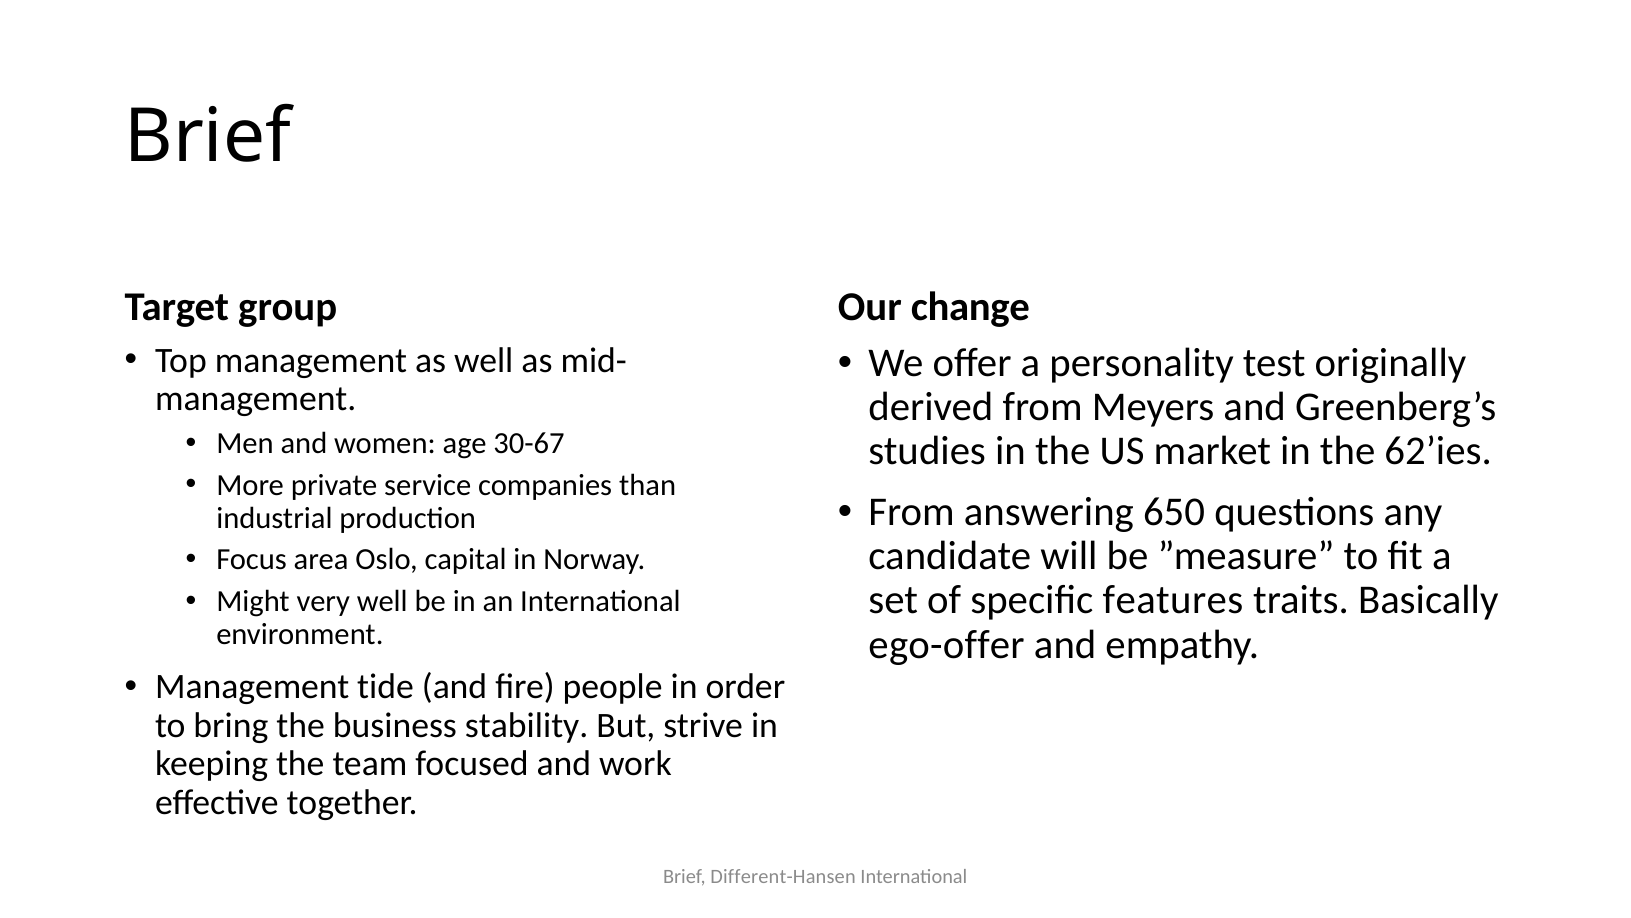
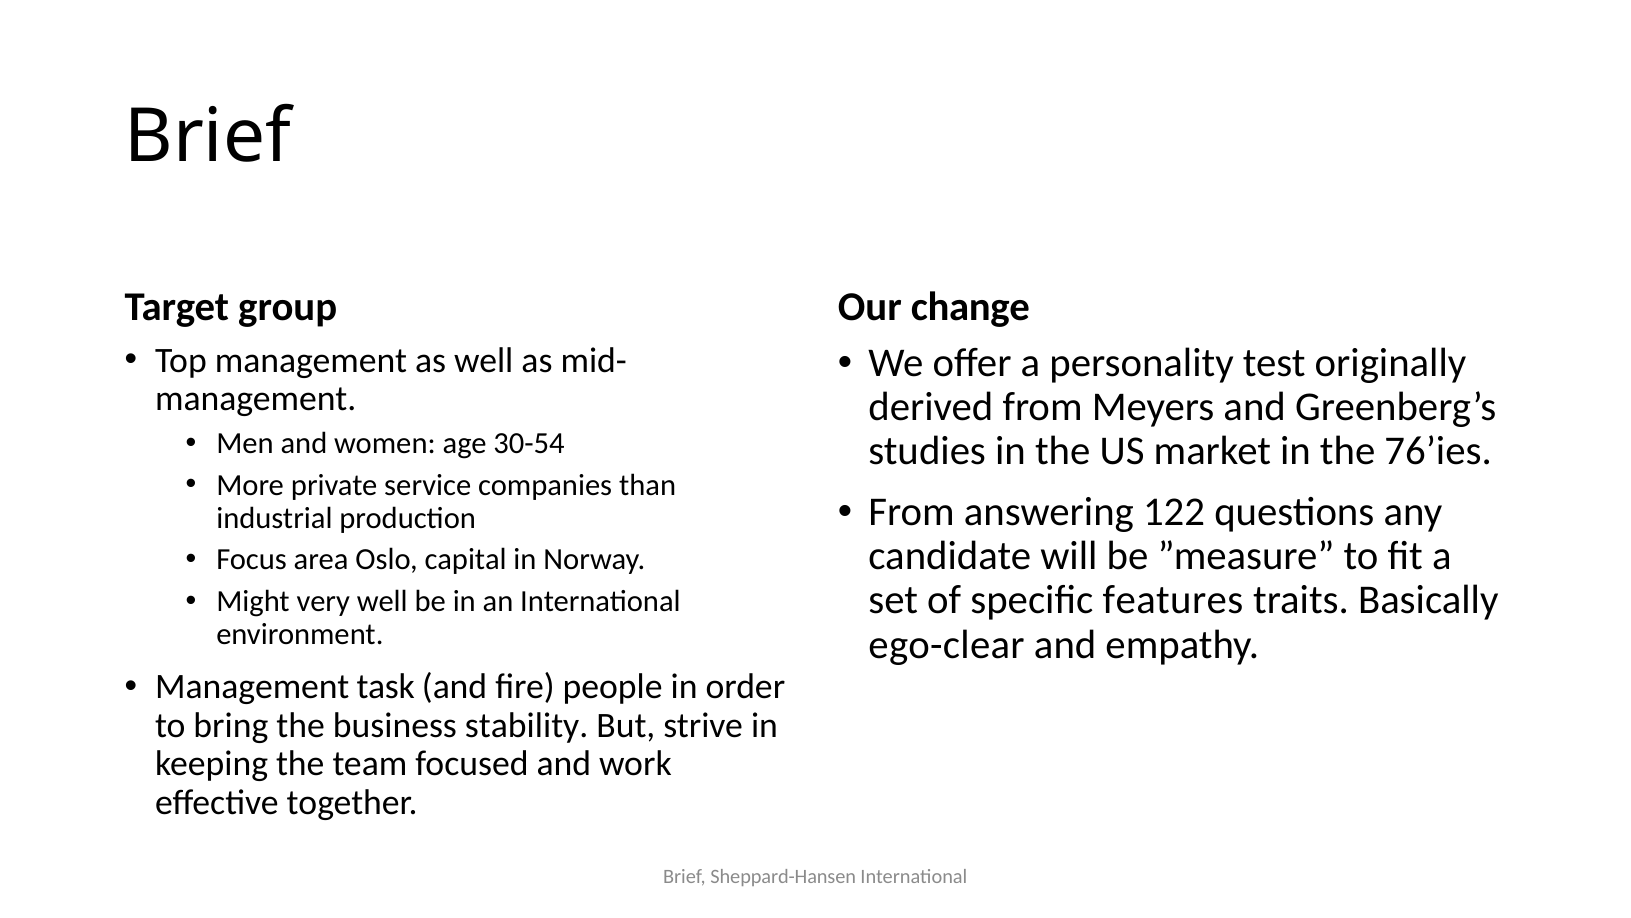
30-67: 30-67 -> 30-54 (529, 443)
62’ies: 62’ies -> 76’ies (1438, 451)
650: 650 -> 122 (1174, 512)
ego-offer: ego-offer -> ego-clear (947, 644)
tide: tide -> task (386, 686)
Different-Hansen: Different-Hansen -> Sheppard-Hansen (783, 876)
